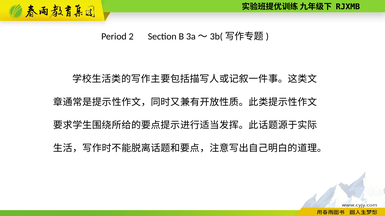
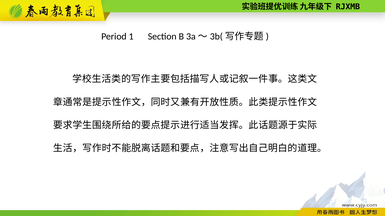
2: 2 -> 1 (131, 36)
